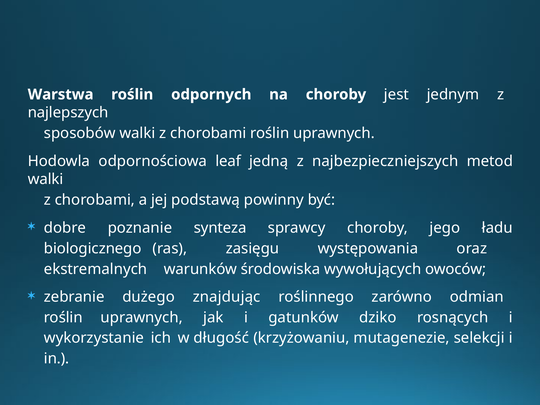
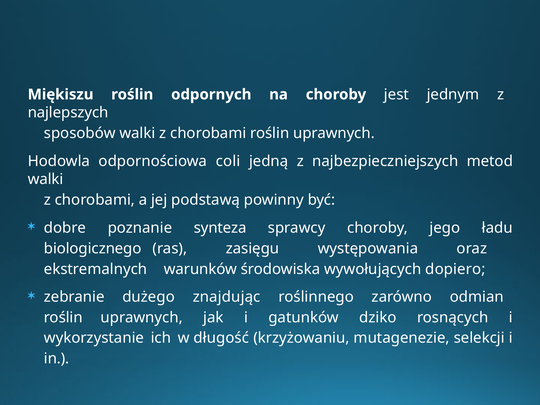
Warstwa: Warstwa -> Miękiszu (61, 94)
leaf: leaf -> coli (228, 161)
owoców: owoców -> dopiero (455, 269)
